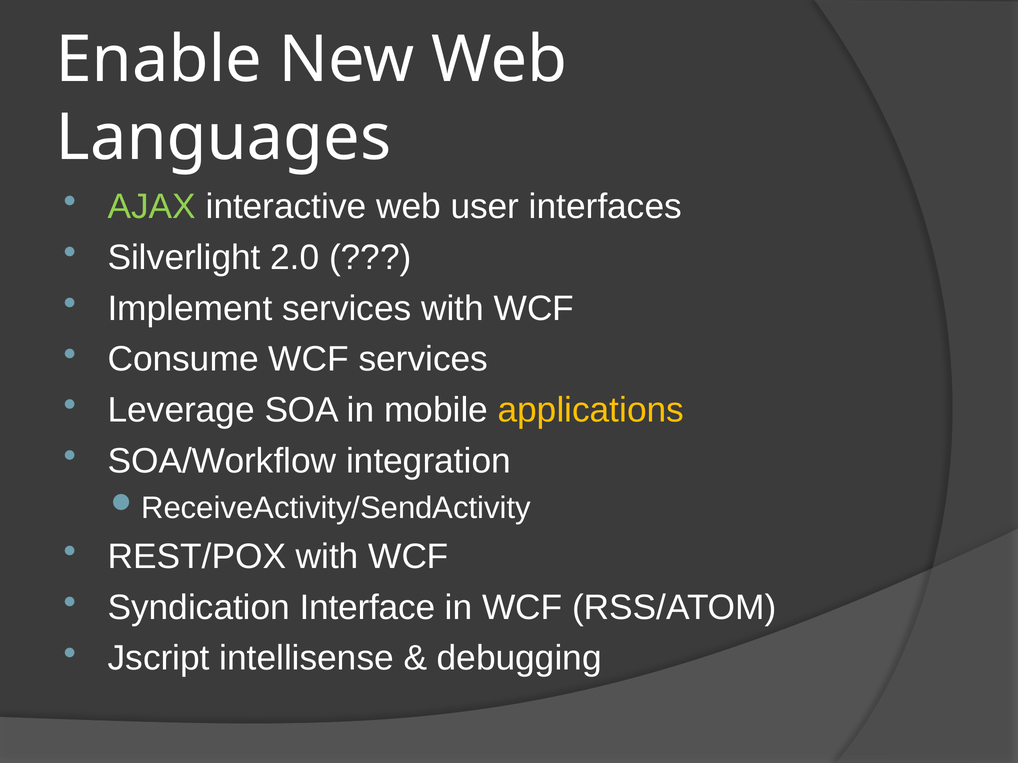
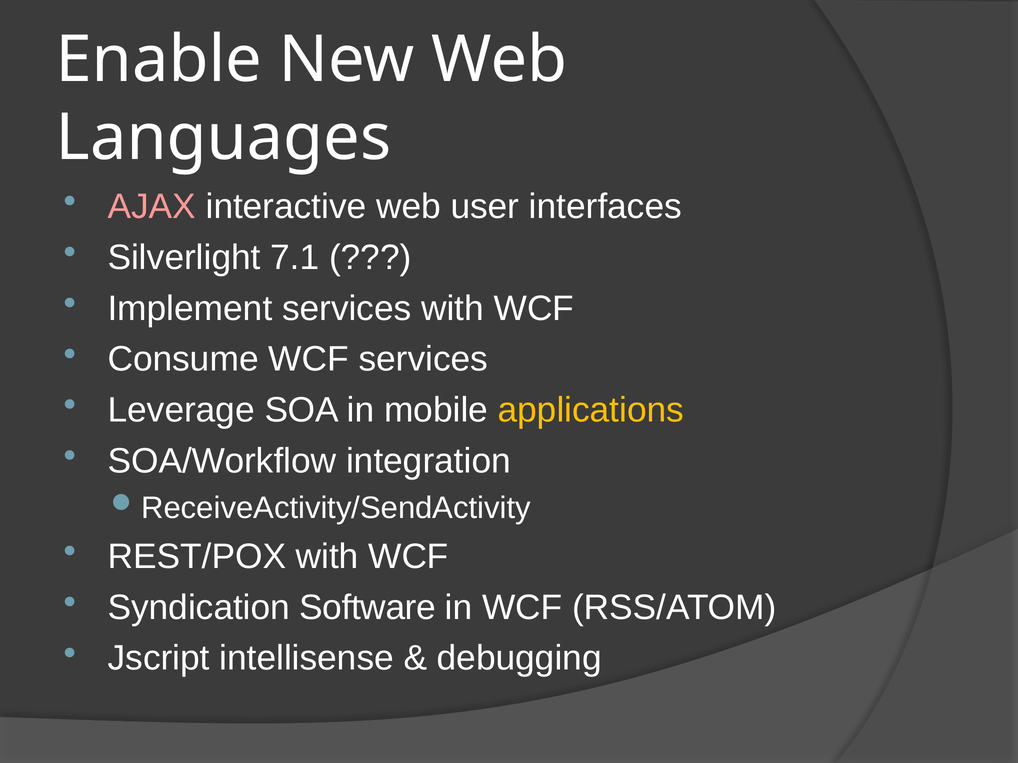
AJAX colour: light green -> pink (152, 207)
2.0: 2.0 -> 7.1 (295, 258)
Interface: Interface -> Software (368, 608)
